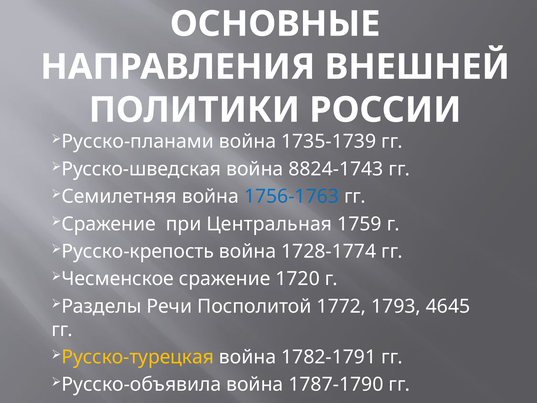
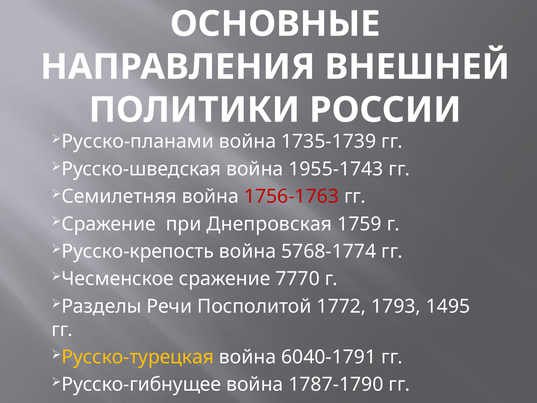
8824-1743: 8824-1743 -> 1955-1743 (336, 169)
1756-1763 colour: blue -> red (292, 196)
Центральная: Центральная -> Днепровская (269, 224)
1728-1774: 1728-1774 -> 5768-1774 (329, 251)
1720: 1720 -> 7770 (298, 279)
4645: 4645 -> 1495 (448, 306)
1782-1791: 1782-1791 -> 6040-1791 (329, 357)
Русско-объявила: Русско-объявила -> Русско-гибнущее (141, 384)
